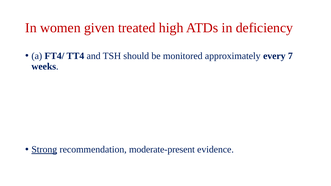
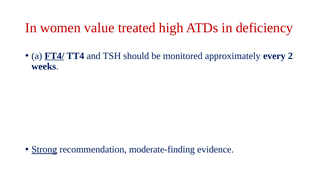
given: given -> value (99, 28)
FT4/ underline: none -> present (54, 56)
7: 7 -> 2 (290, 56)
moderate-present: moderate-present -> moderate-finding (162, 150)
